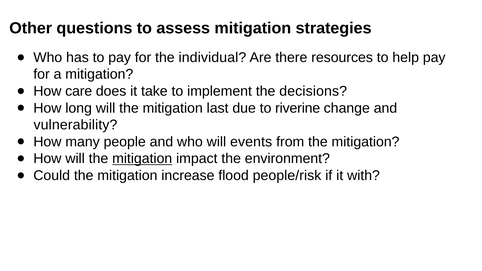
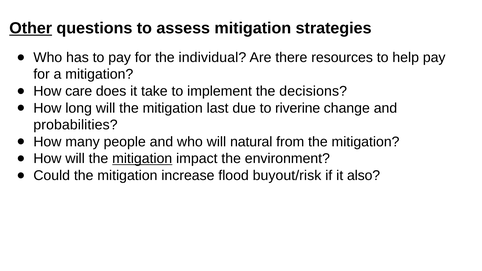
Other underline: none -> present (31, 28)
vulnerability: vulnerability -> probabilities (75, 125)
events: events -> natural (251, 142)
people/risk: people/risk -> buyout/risk (287, 176)
with: with -> also (364, 176)
